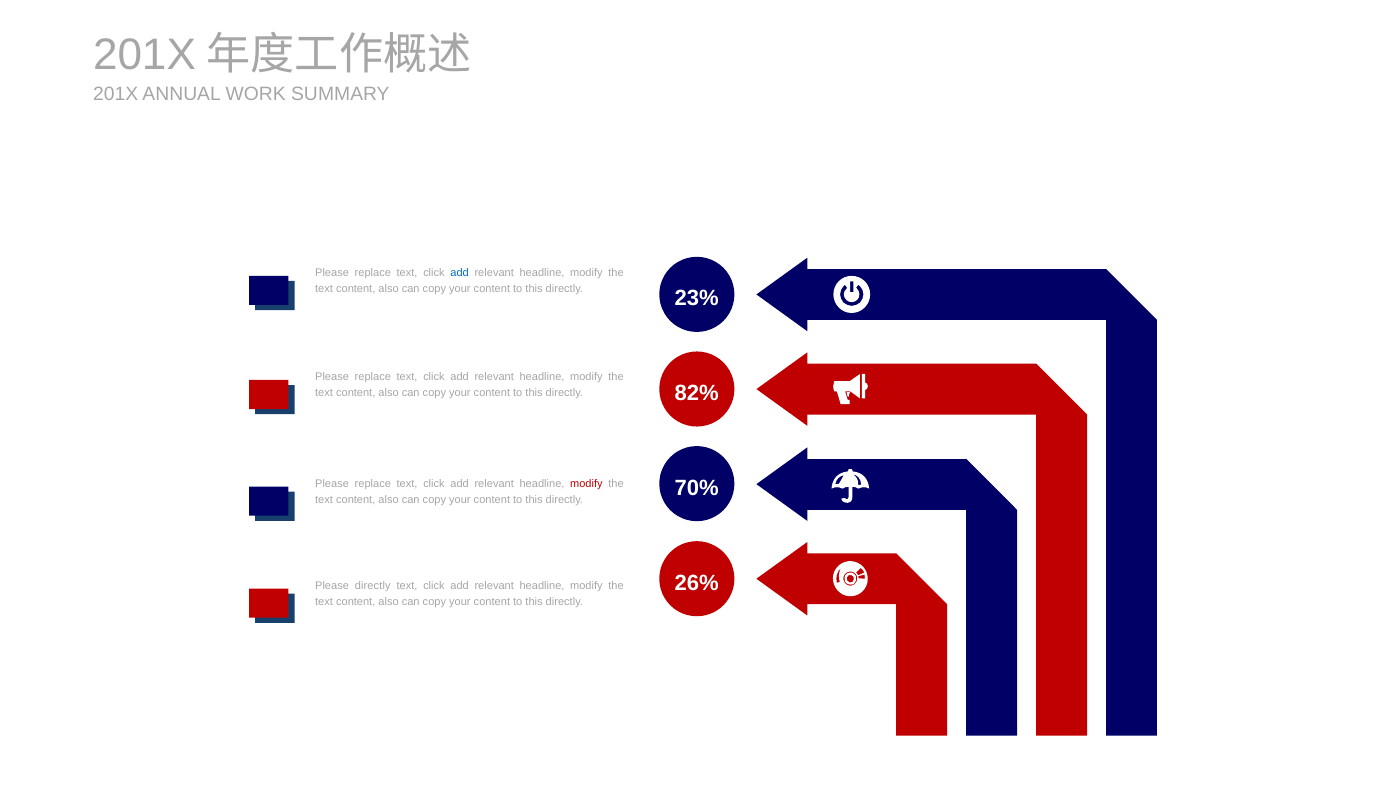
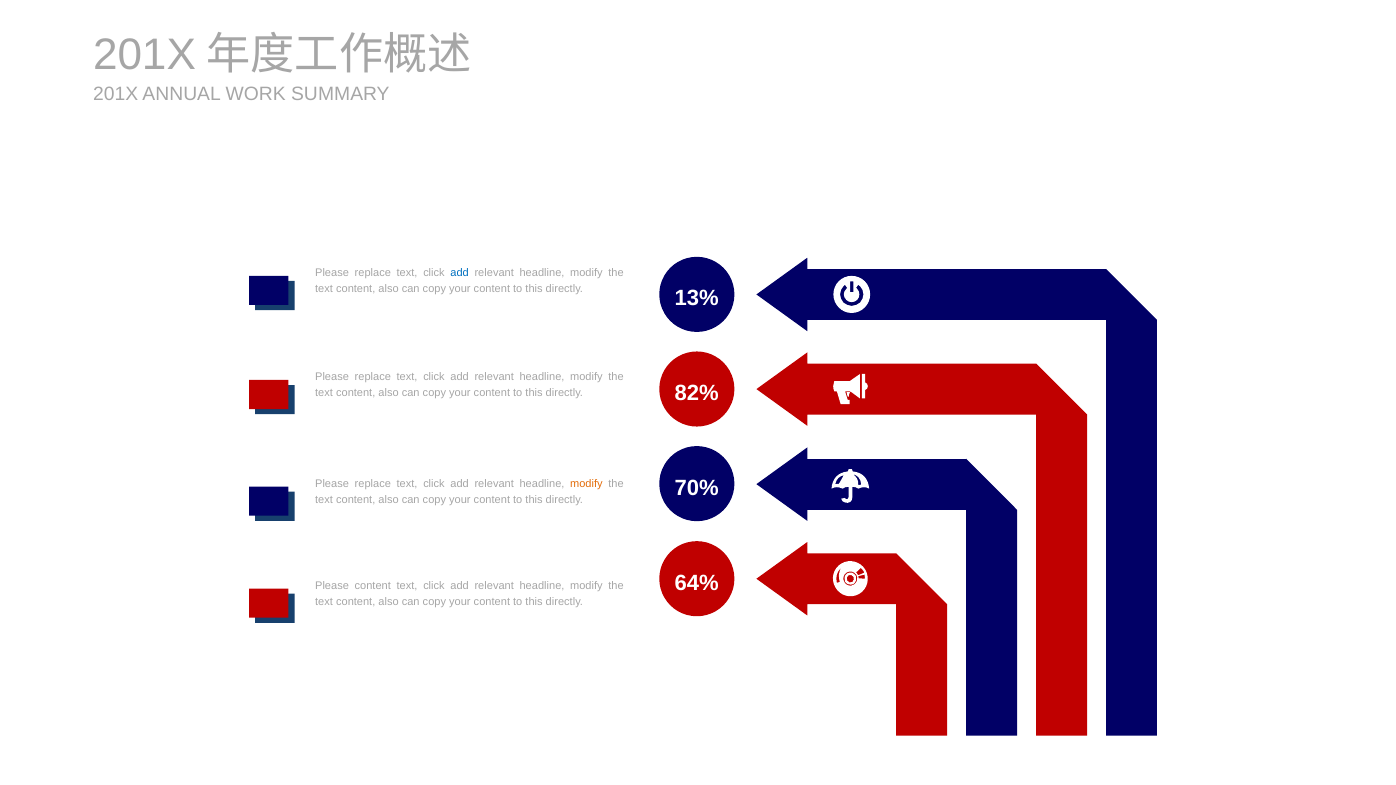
23%: 23% -> 13% (697, 299)
modify colour: red -> orange (586, 484)
26%: 26% -> 64% (697, 583)
Please directly: directly -> content (373, 586)
